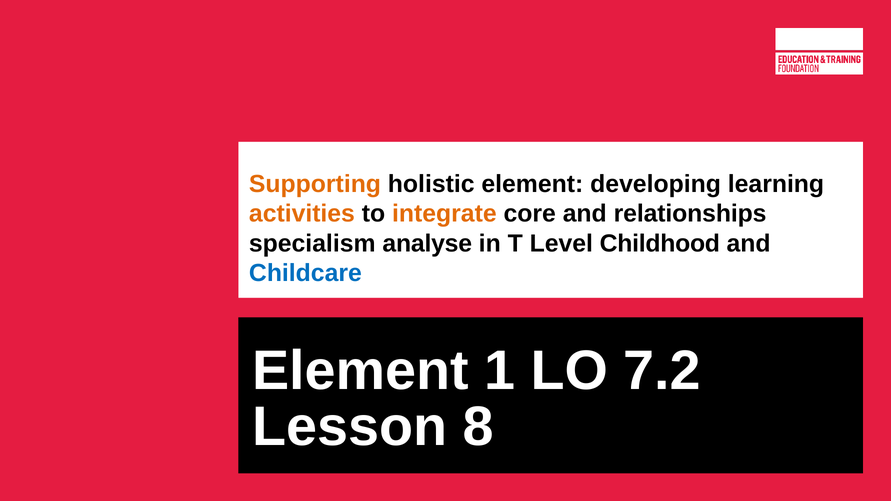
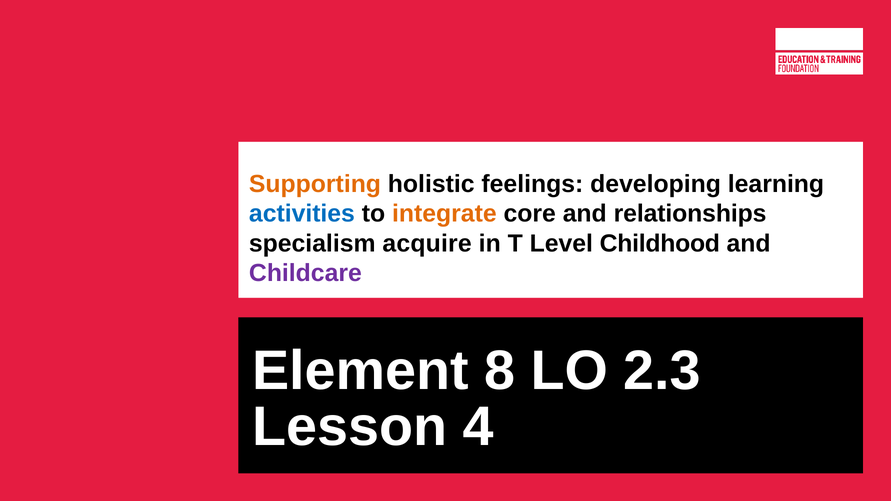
holistic element: element -> feelings (532, 184)
activities colour: orange -> blue (302, 214)
analyse: analyse -> acquire (427, 243)
Childcare colour: blue -> purple (305, 273)
1: 1 -> 8 (500, 371)
7.2: 7.2 -> 2.3 (662, 371)
8: 8 -> 4 (478, 427)
